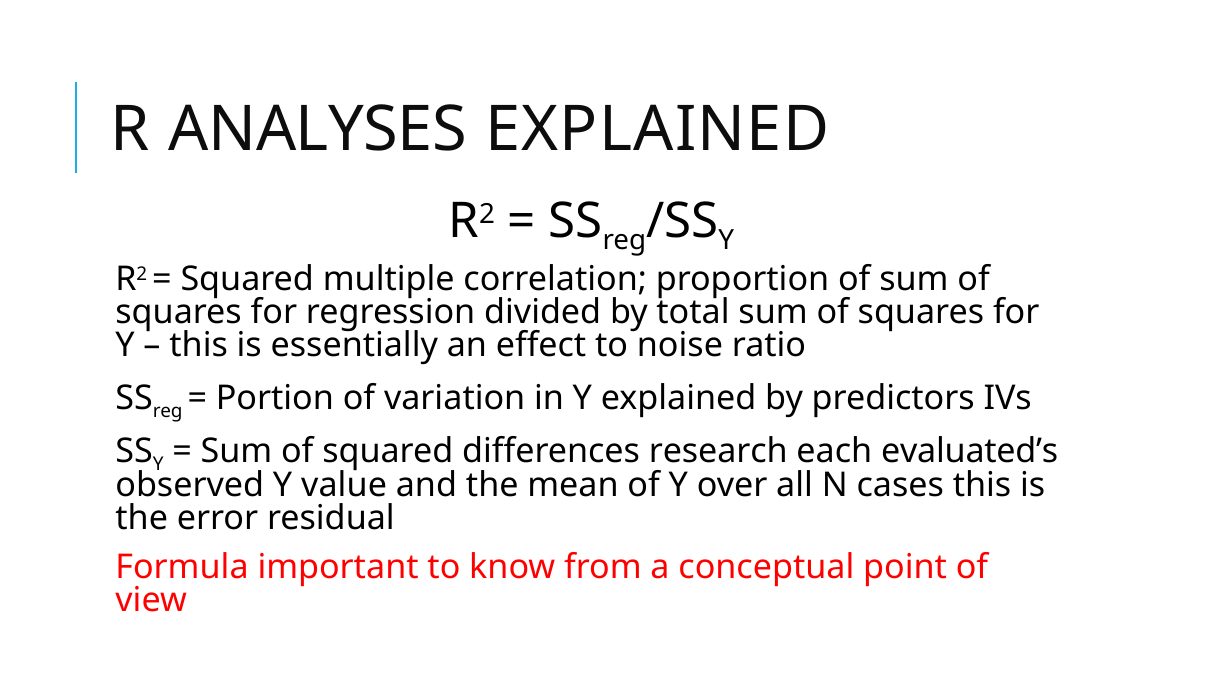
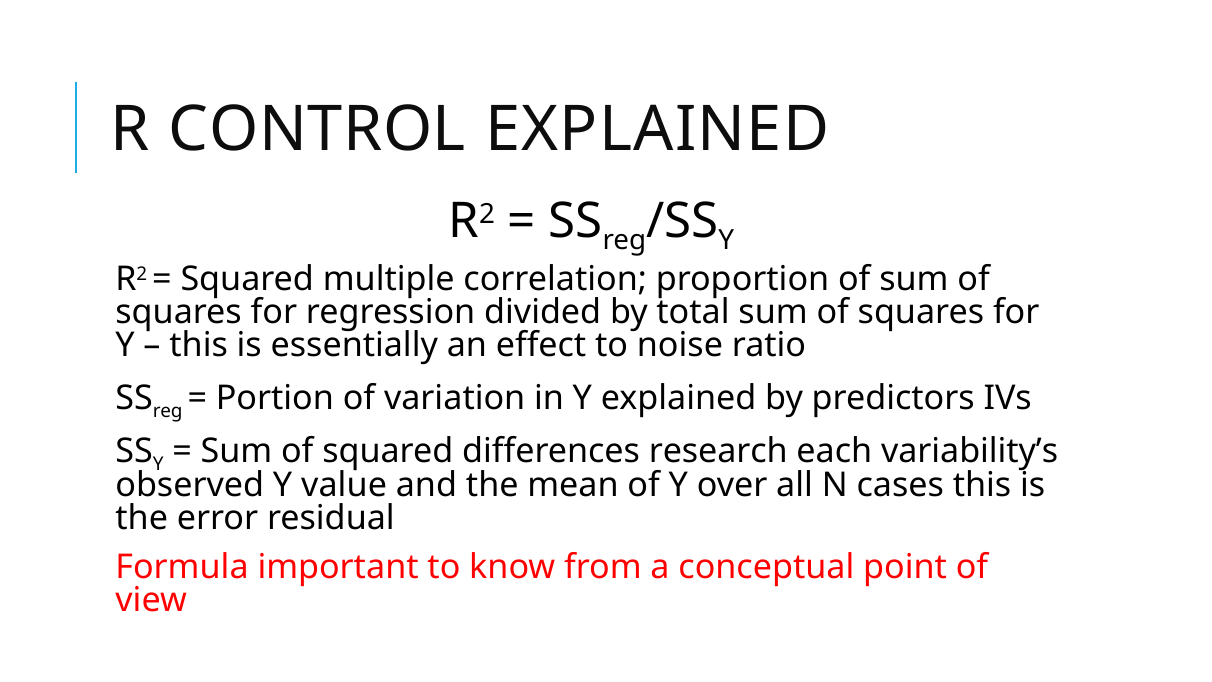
ANALYSES: ANALYSES -> CONTROL (317, 130)
evaluated’s: evaluated’s -> variability’s (970, 451)
